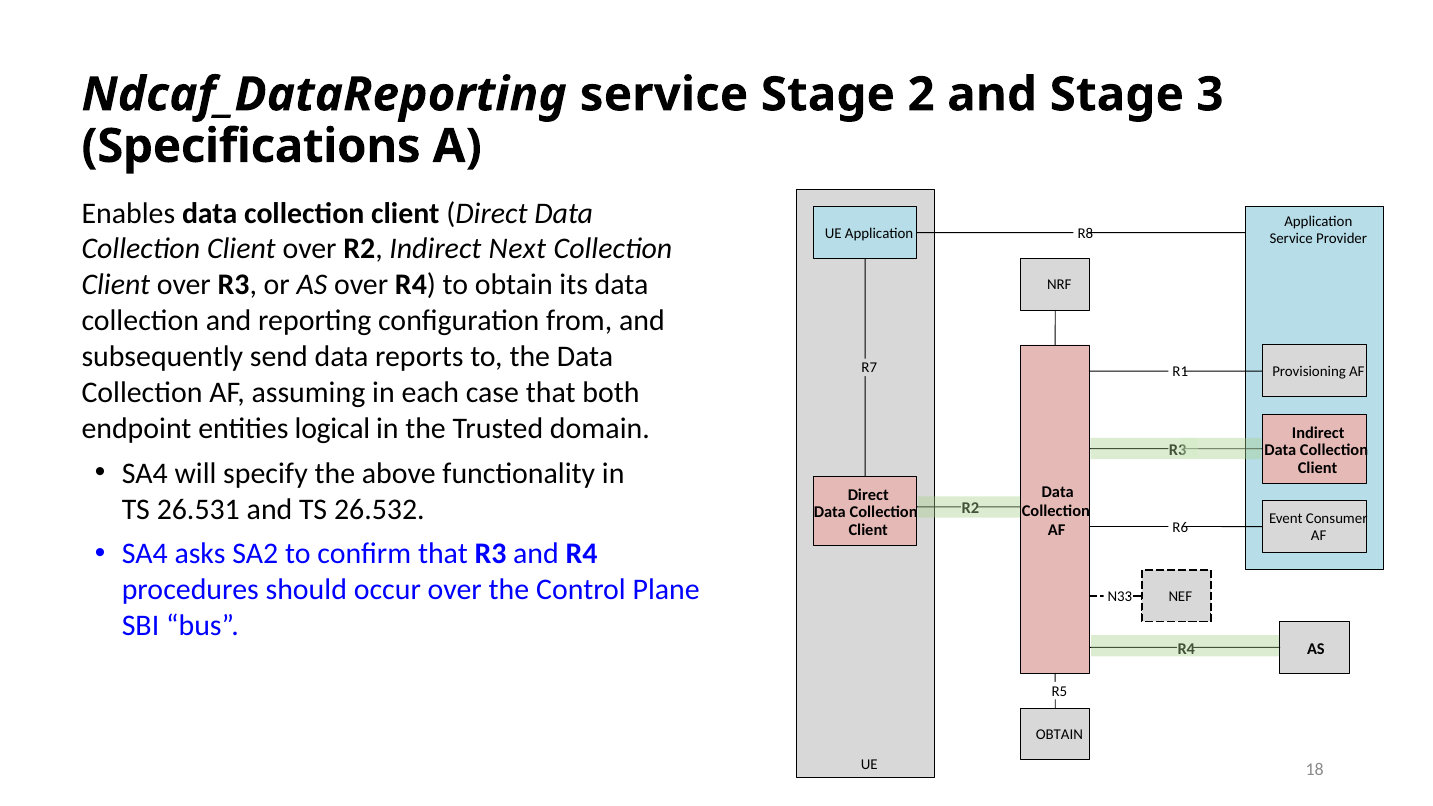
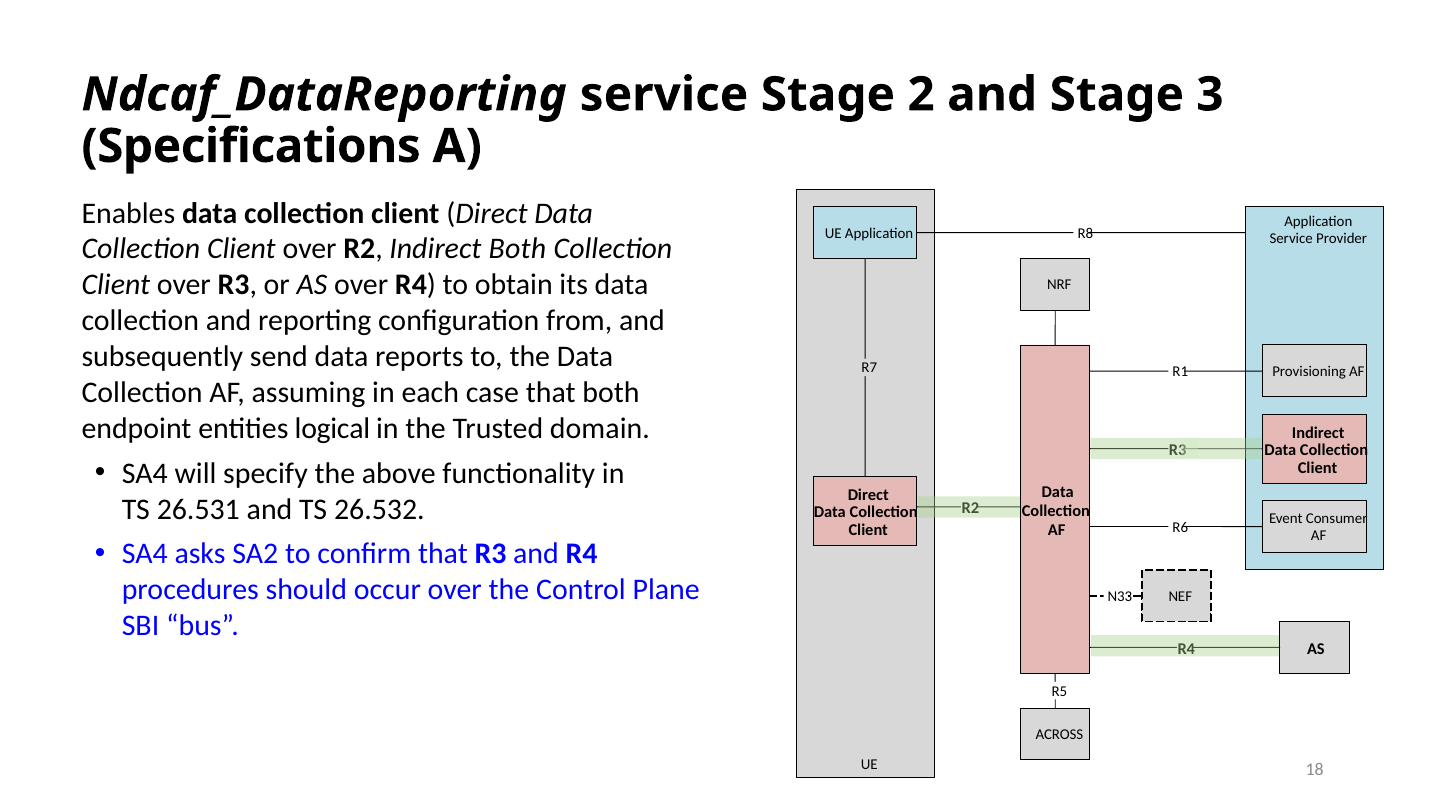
Indirect Next: Next -> Both (517, 249)
OBTAIN: OBTAIN -> ACROSS (1059, 735)
